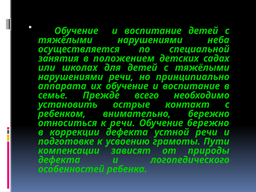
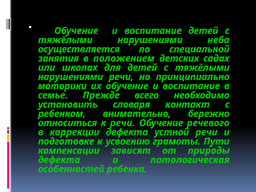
аппарата: аппарата -> моторики (62, 86)
острые: острые -> словаря (131, 105)
Обучение бережно: бережно -> речевого (208, 123)
логопедического: логопедического -> патологическая (190, 160)
